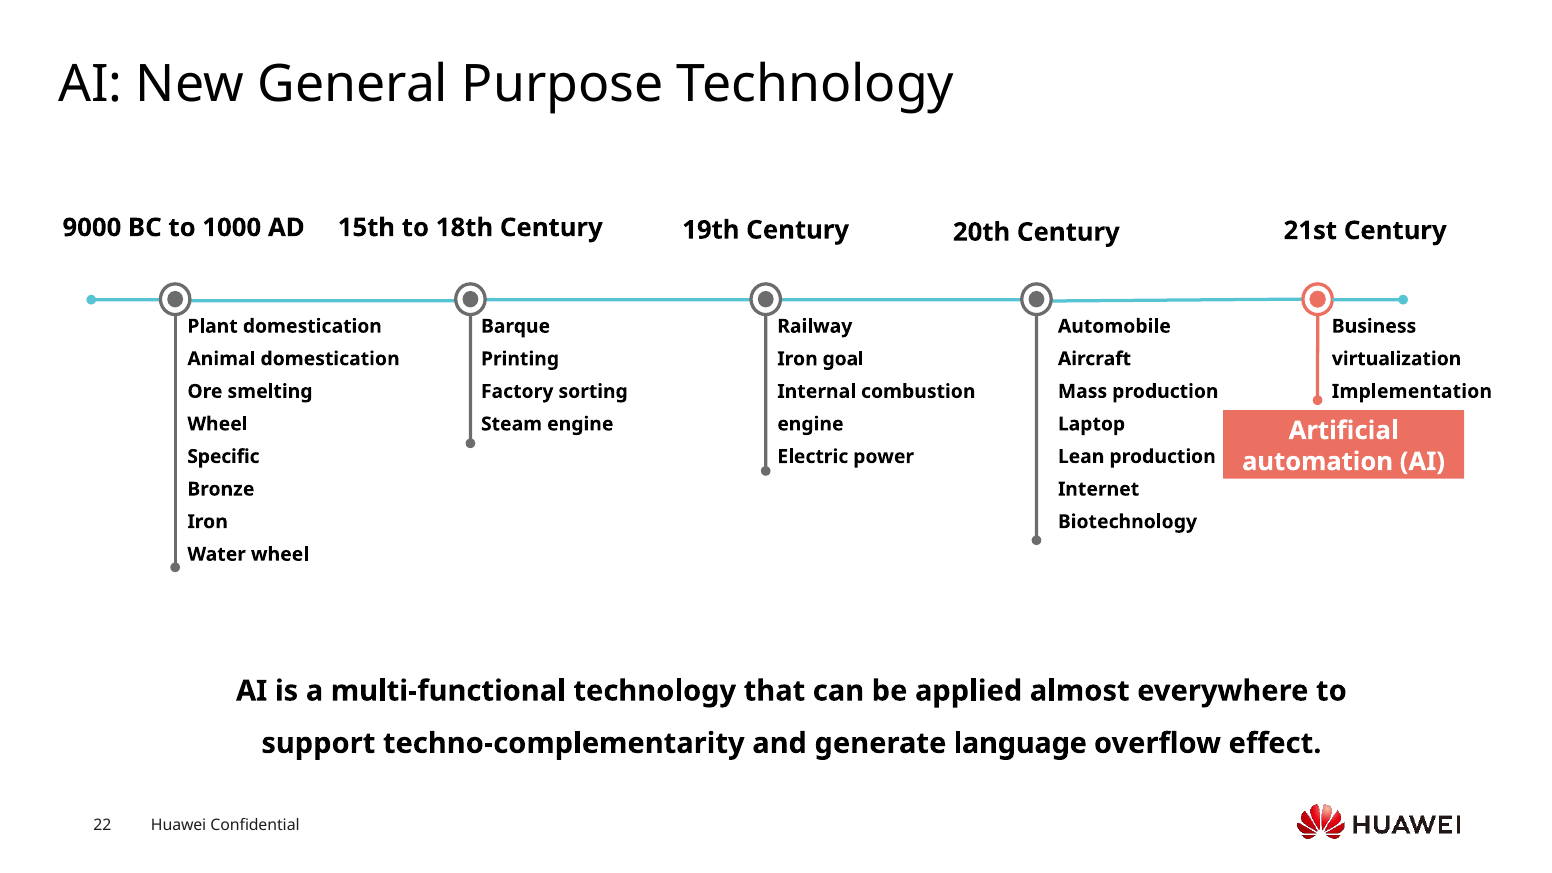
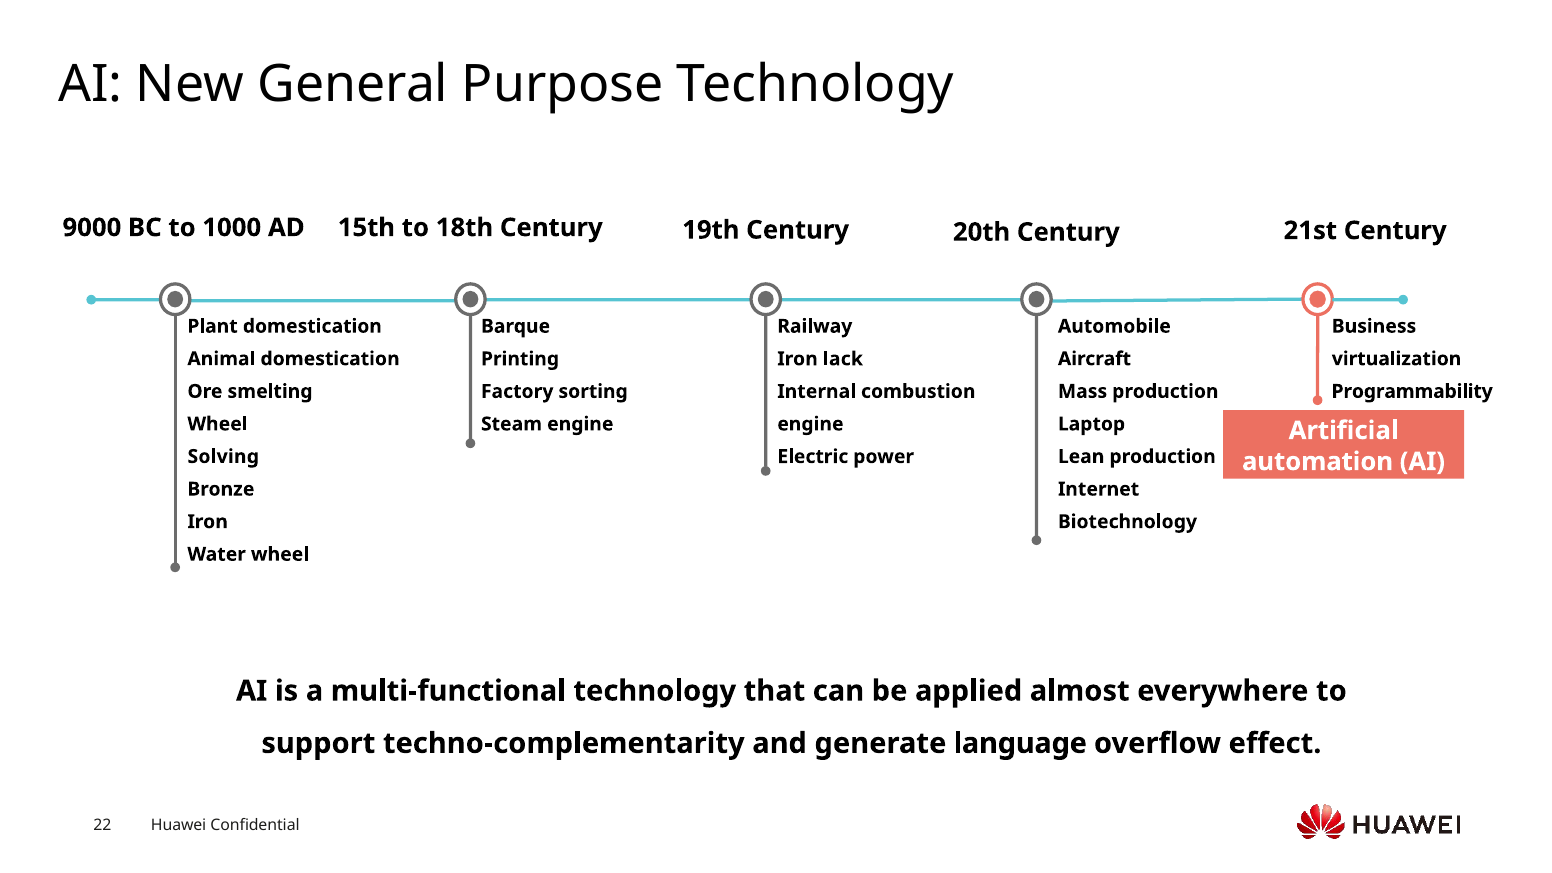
goal: goal -> lack (843, 359)
Implementation: Implementation -> Programmability (1412, 391)
Specific: Specific -> Solving (223, 457)
